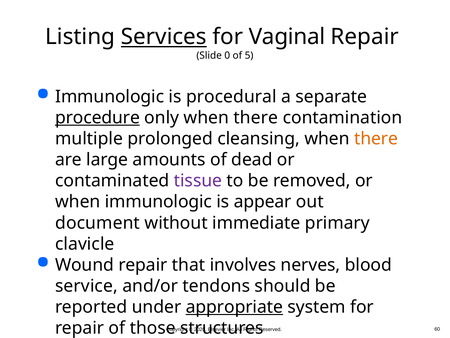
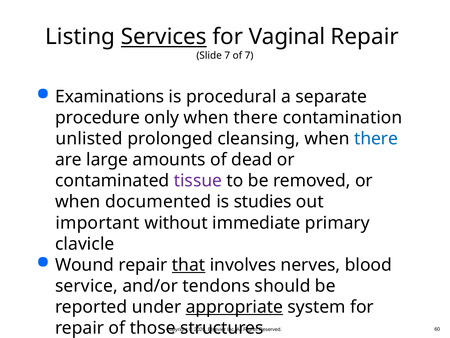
Slide 0: 0 -> 7 (227, 55)
of 5: 5 -> 7 (249, 55)
Immunologic: Immunologic -> Examinations (110, 96)
procedure underline: present -> none (98, 117)
multiple: multiple -> unlisted (89, 139)
there colour: orange -> blue (376, 139)
when immunologic: immunologic -> documented (158, 202)
appear: appear -> studies (263, 202)
document: document -> important (98, 223)
that underline: none -> present (189, 265)
